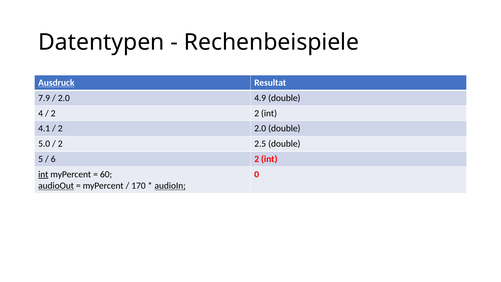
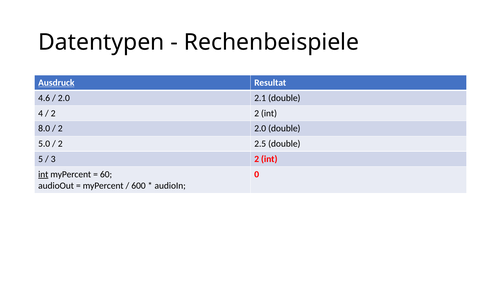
7.9: 7.9 -> 4.6 (44, 98)
4.9: 4.9 -> 2.1 (260, 98)
4.1: 4.1 -> 8.0 (44, 128)
6: 6 -> 3 (53, 159)
audioOut underline: present -> none (56, 186)
170: 170 -> 600 (138, 186)
audioIn underline: present -> none (170, 186)
